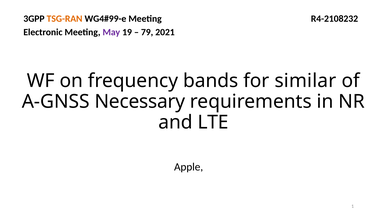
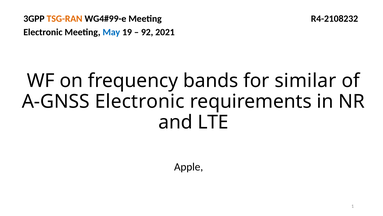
May colour: purple -> blue (111, 32)
79: 79 -> 92 (147, 32)
A-GNSS Necessary: Necessary -> Electronic (140, 101)
